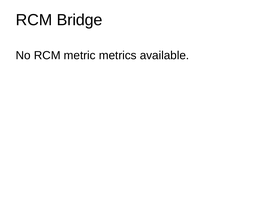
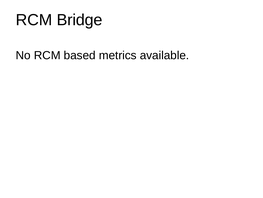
metric: metric -> based (80, 55)
